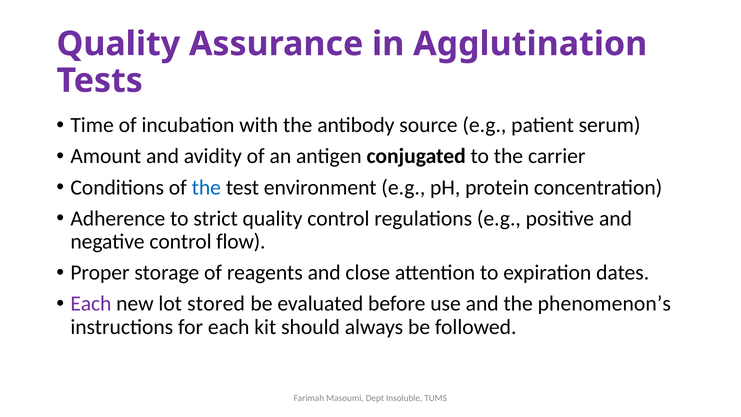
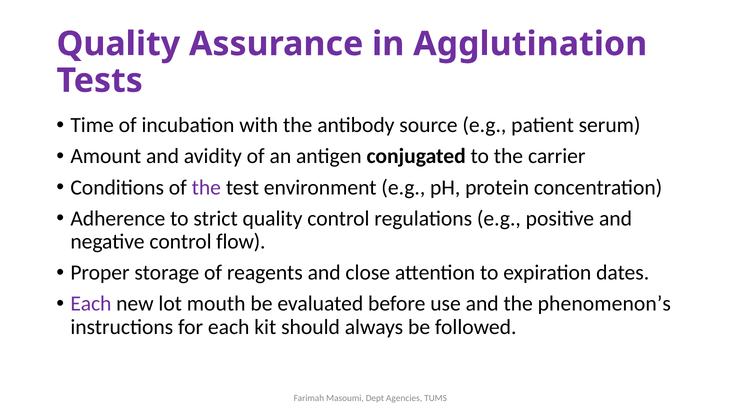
the colour: blue -> purple (206, 187)
stored: stored -> mouth (216, 304)
Insoluble: Insoluble -> Agencies (404, 398)
